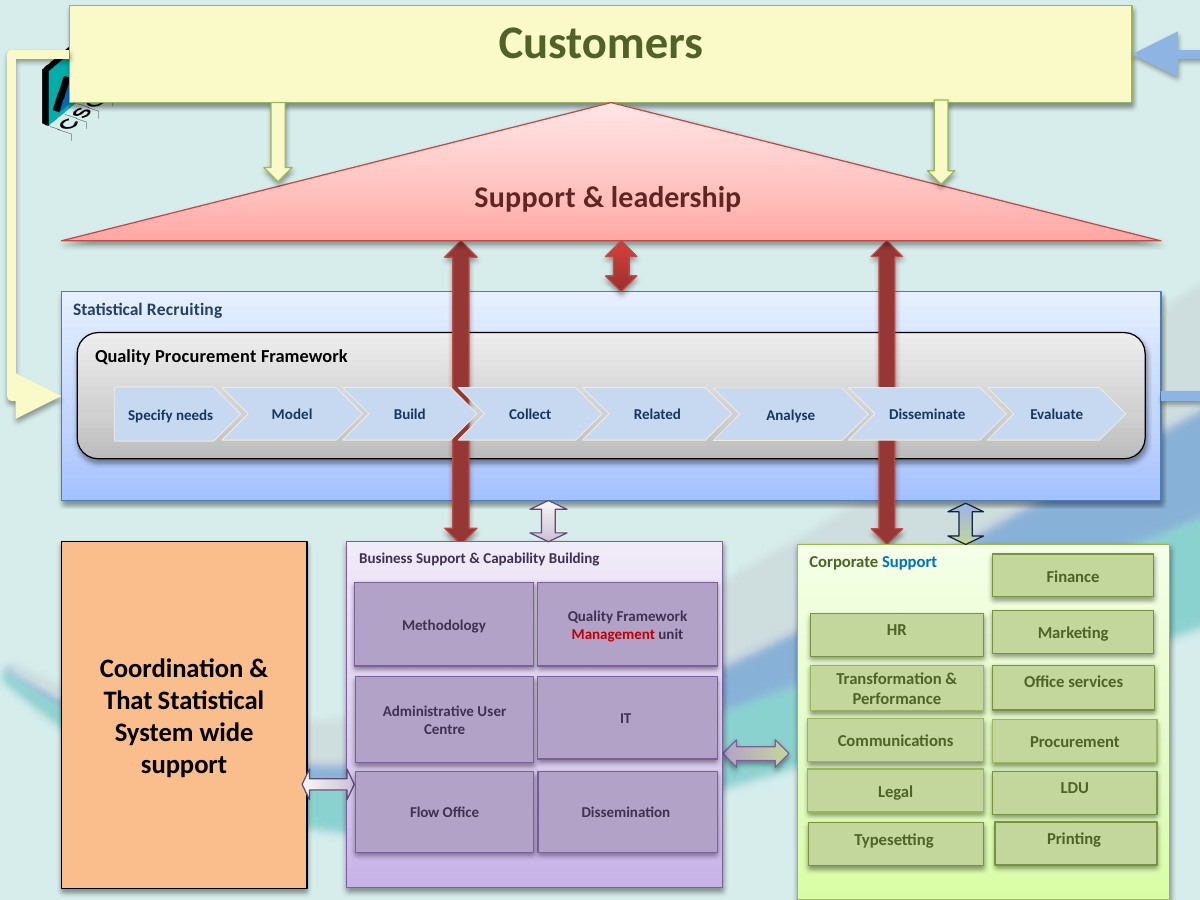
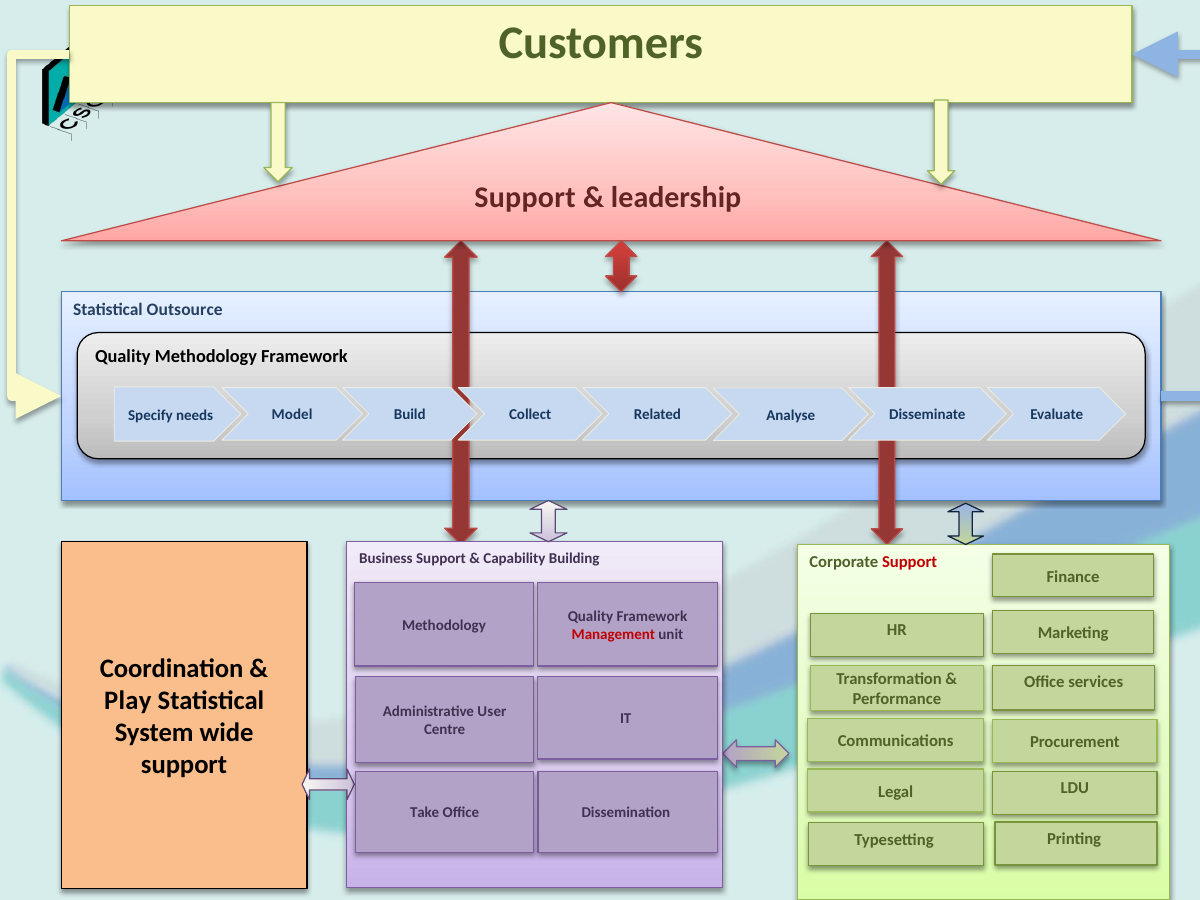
Recruiting: Recruiting -> Outsource (185, 309)
Quality Procurement: Procurement -> Methodology (206, 357)
Support colour: blue -> red (910, 562)
That: That -> Play (128, 701)
Flow: Flow -> Take (425, 813)
